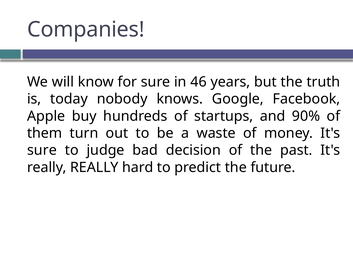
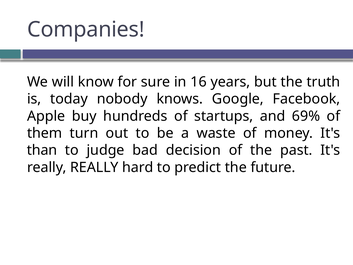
46: 46 -> 16 (199, 82)
90%: 90% -> 69% (306, 116)
sure: sure -> than (42, 150)
